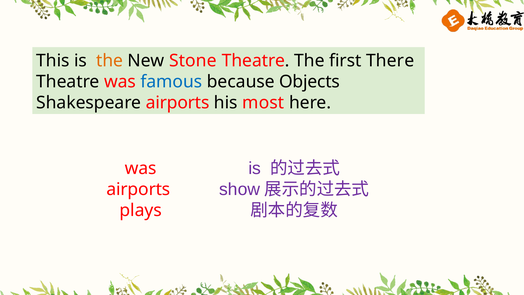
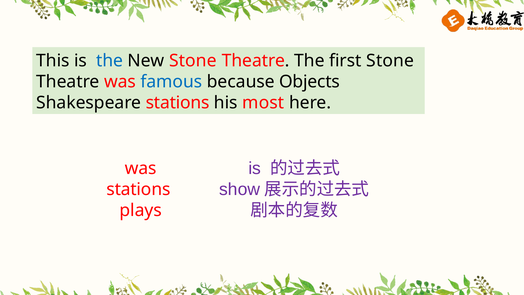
the colour: orange -> blue (110, 61)
first There: There -> Stone (390, 61)
Shakespeare airports: airports -> stations (178, 103)
airports: airports -> stations (138, 189)
